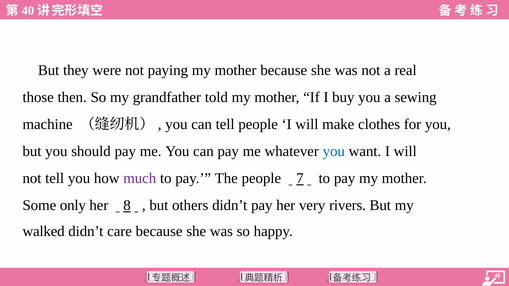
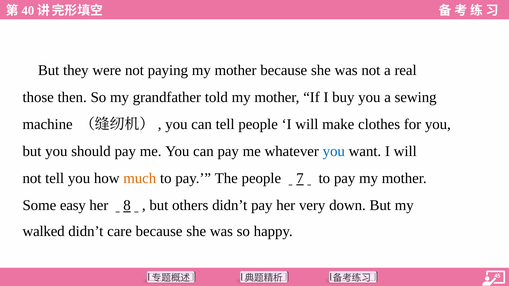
much colour: purple -> orange (140, 178)
only: only -> easy (73, 206)
rivers: rivers -> down (347, 206)
